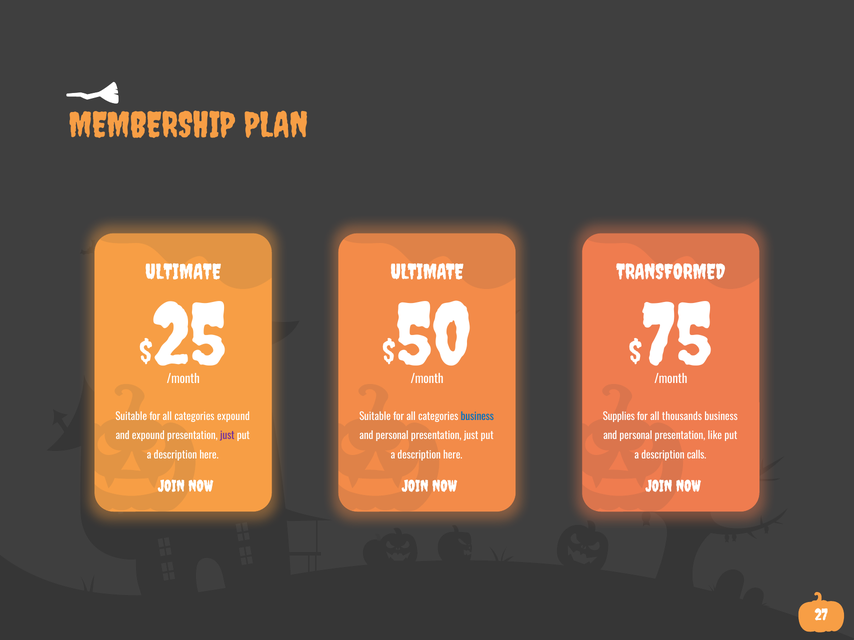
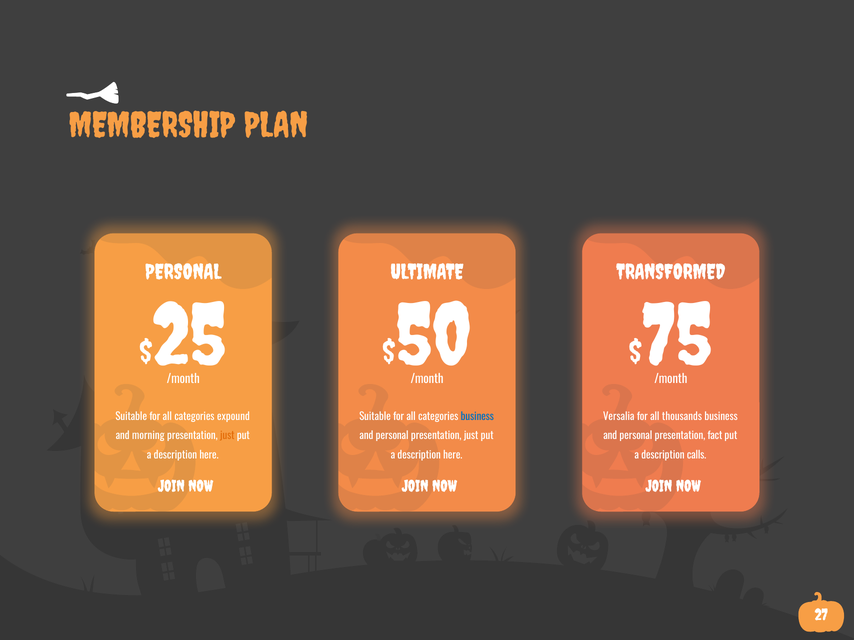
ULTIMATE: ULTIMATE -> PERSONAL (183, 272)
Supplies: Supplies -> Versalia (619, 417)
and expound: expound -> morning (148, 436)
just colour: purple -> orange (227, 436)
like: like -> fact (715, 436)
